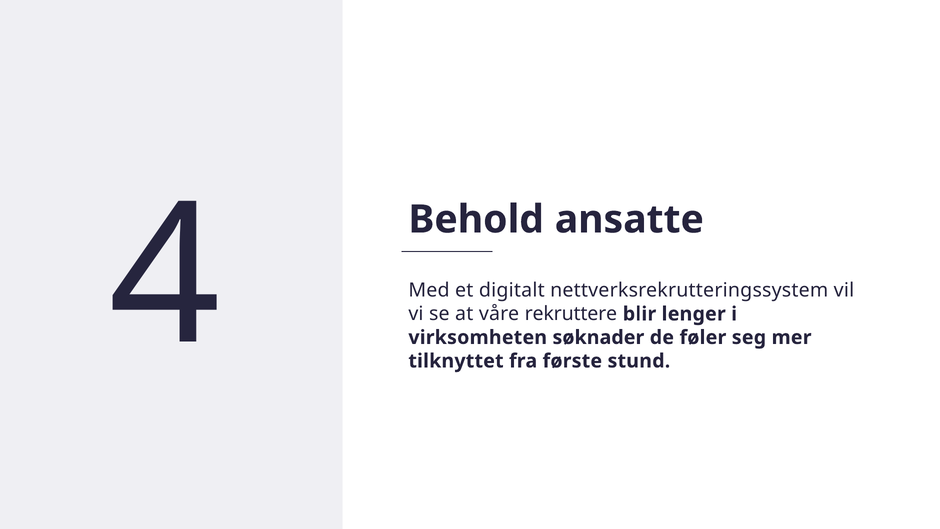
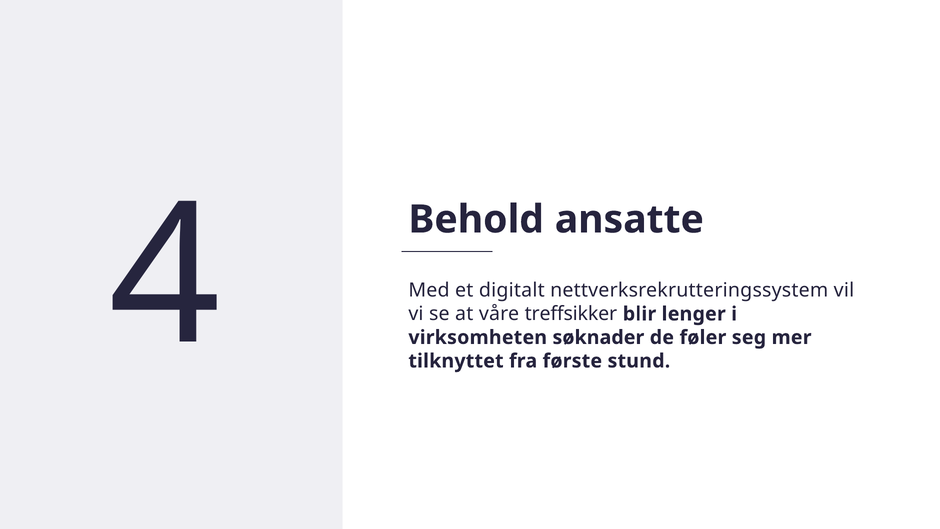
rekruttere: rekruttere -> treffsikker (571, 314)
